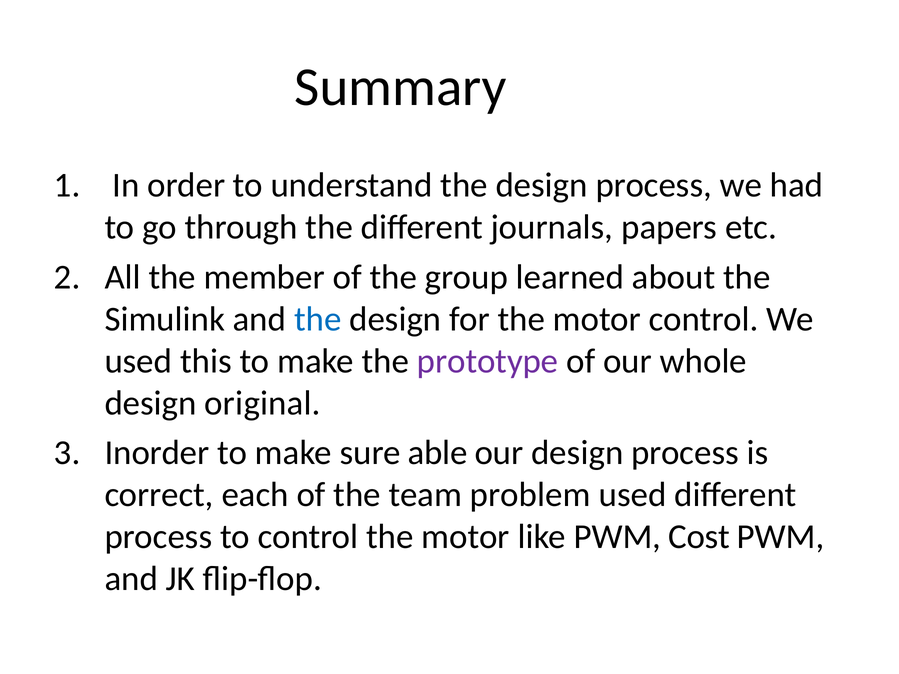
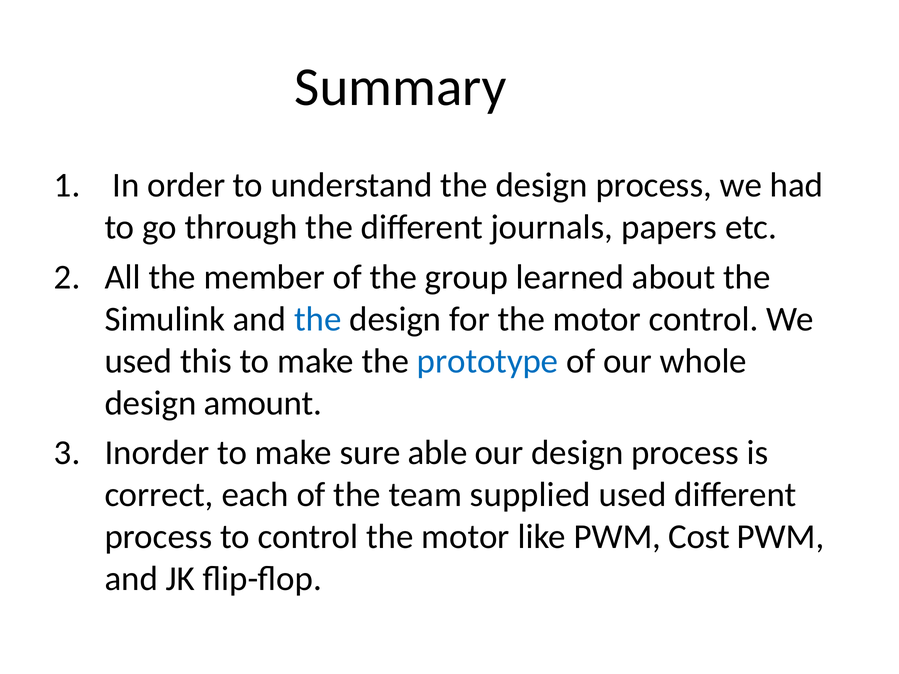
prototype colour: purple -> blue (488, 361)
original: original -> amount (263, 403)
problem: problem -> supplied (530, 495)
